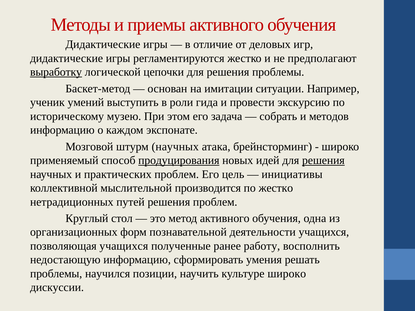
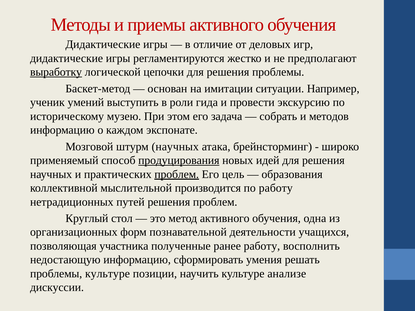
решения underline: present -> none (323, 161)
проблем underline: none -> present (177, 174)
инициативы: инициативы -> образования (292, 174)
по жестко: жестко -> работу (276, 188)
позволяющая учащихся: учащихся -> участника (124, 246)
проблемы научился: научился -> культуре (108, 274)
культуре широко: широко -> анализе (287, 274)
